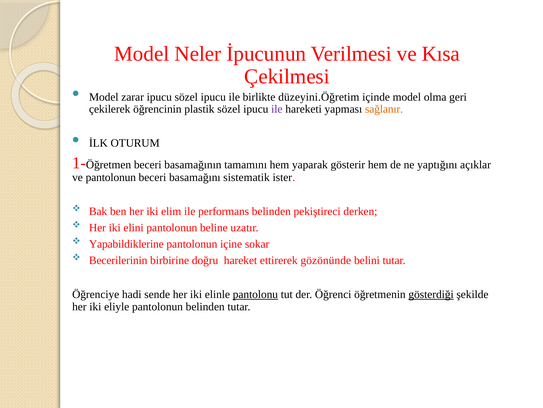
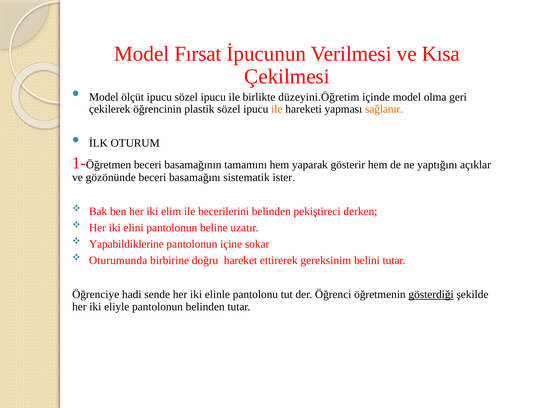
Neler: Neler -> Fırsat (198, 54)
zarar: zarar -> ölçüt (133, 97)
ile colour: purple -> orange (277, 109)
ve pantolonun: pantolonun -> gözönünde (111, 177)
performans: performans -> becerilerini (224, 211)
Becerilerinin: Becerilerinin -> Oturumunda (118, 260)
gözönünde: gözönünde -> gereksinim (326, 260)
pantolonu underline: present -> none (255, 294)
